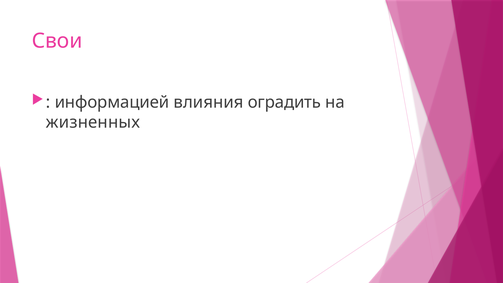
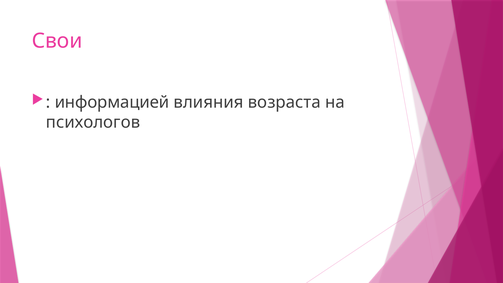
оградить: оградить -> возраста (284, 102)
жизненных: жизненных -> психологов (93, 122)
